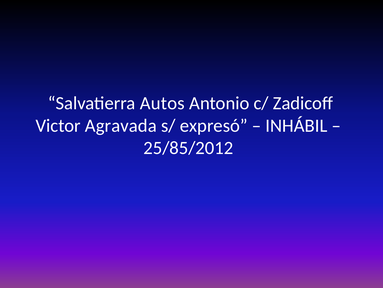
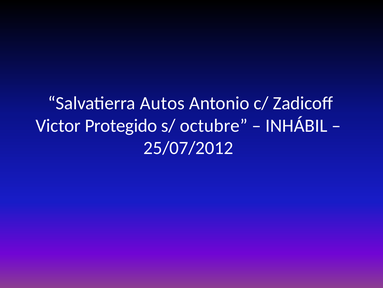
Agravada: Agravada -> Protegido (121, 125)
expresó: expresó -> octubre (214, 125)
25/85/2012: 25/85/2012 -> 25/07/2012 (188, 148)
